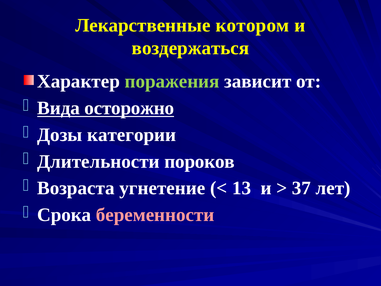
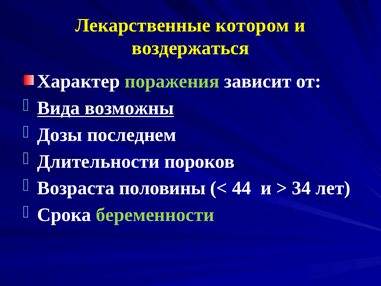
осторожно: осторожно -> возможны (129, 108)
категории: категории -> последнем (132, 135)
угнетение: угнетение -> половины (162, 188)
13: 13 -> 44 (242, 188)
37: 37 -> 34 (301, 188)
беременности colour: pink -> light green (155, 215)
